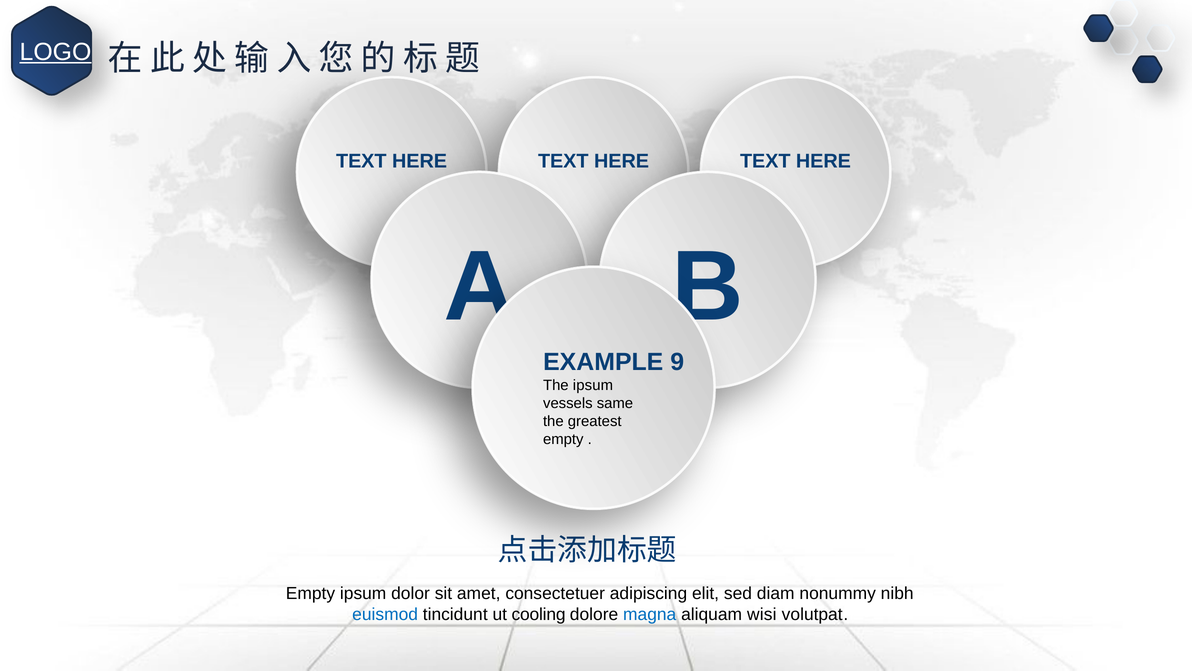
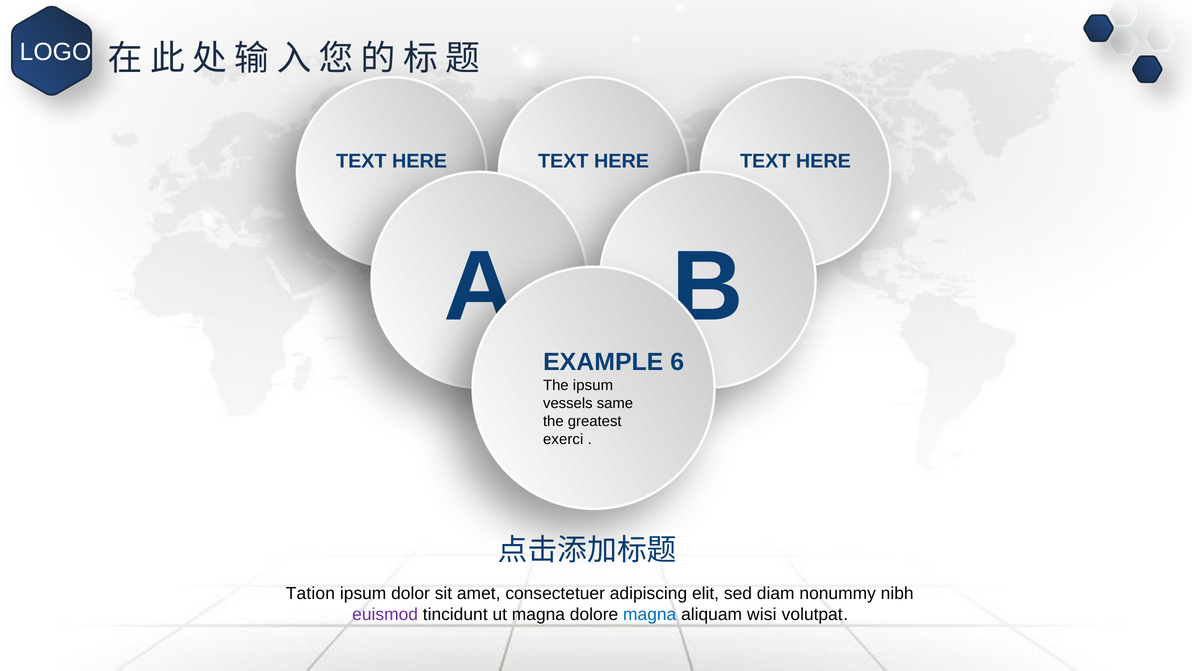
LOGO underline: present -> none (55, 52)
9: 9 -> 6 (677, 362)
empty: empty -> exerci (563, 439)
Empty: Empty -> Tation (310, 593)
euismod colour: blue -> purple (385, 614)
ut cooling: cooling -> magna (538, 614)
